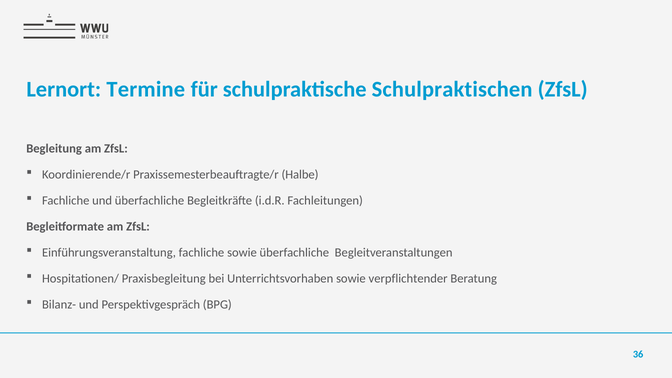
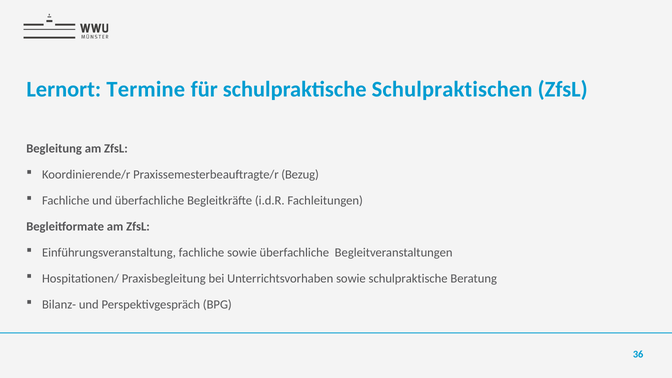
Halbe: Halbe -> Bezug (300, 175)
sowie verpflichtender: verpflichtender -> schulpraktische (408, 279)
